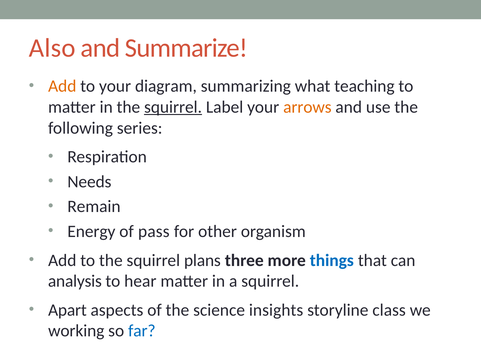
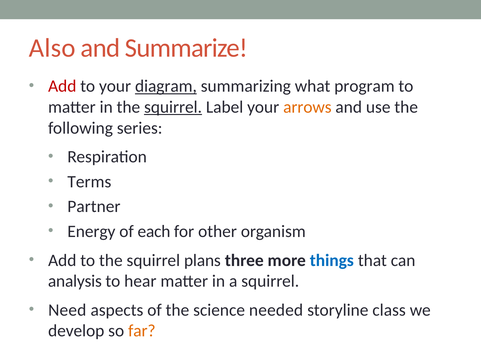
Add colour: orange -> red (62, 86)
diagram underline: none -> present (166, 86)
teaching: teaching -> program (364, 86)
Needs: Needs -> Terms (89, 182)
Remain: Remain -> Partner (94, 206)
pass: pass -> each (154, 231)
Apart: Apart -> Need (67, 310)
insights: insights -> needed (276, 310)
working: working -> develop (76, 331)
far colour: blue -> orange (142, 331)
